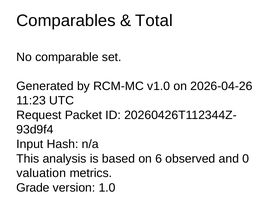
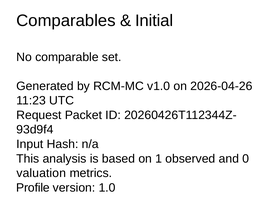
Total: Total -> Initial (154, 21)
6: 6 -> 1 (159, 159)
Grade: Grade -> Profile (33, 188)
